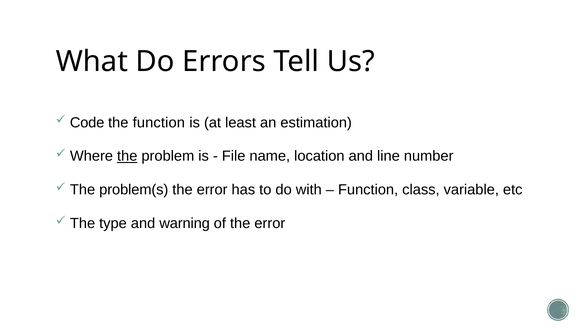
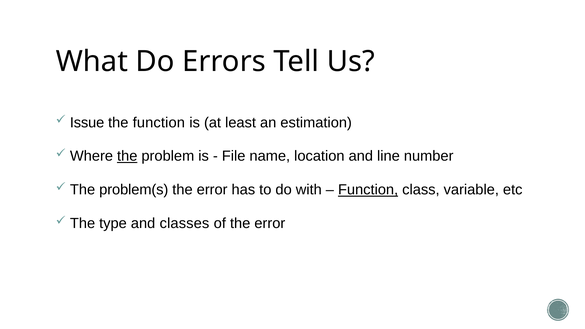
Code: Code -> Issue (87, 123)
Function underline: none -> present (368, 190)
warning: warning -> classes (184, 223)
